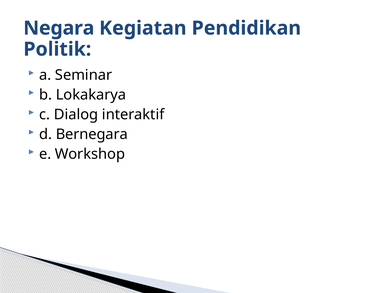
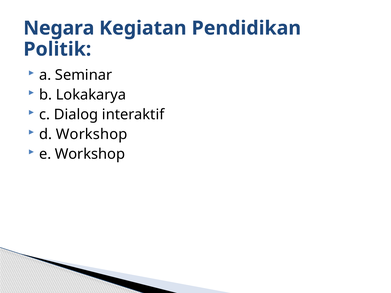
d Bernegara: Bernegara -> Workshop (92, 134)
